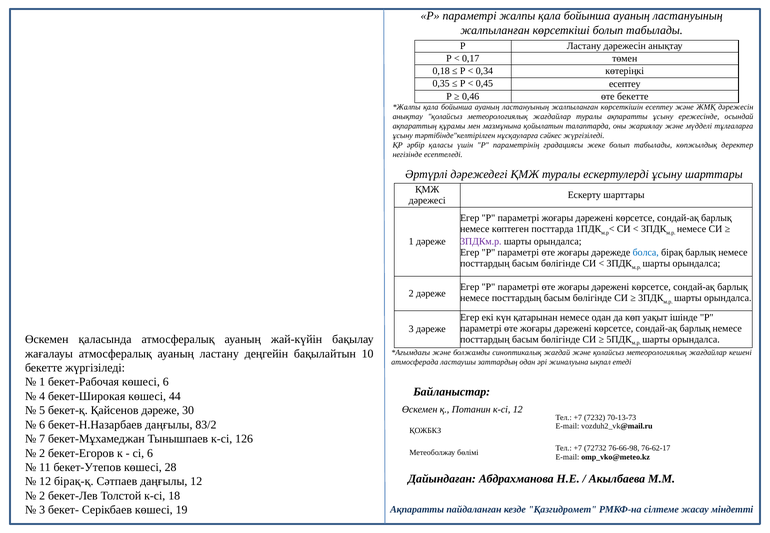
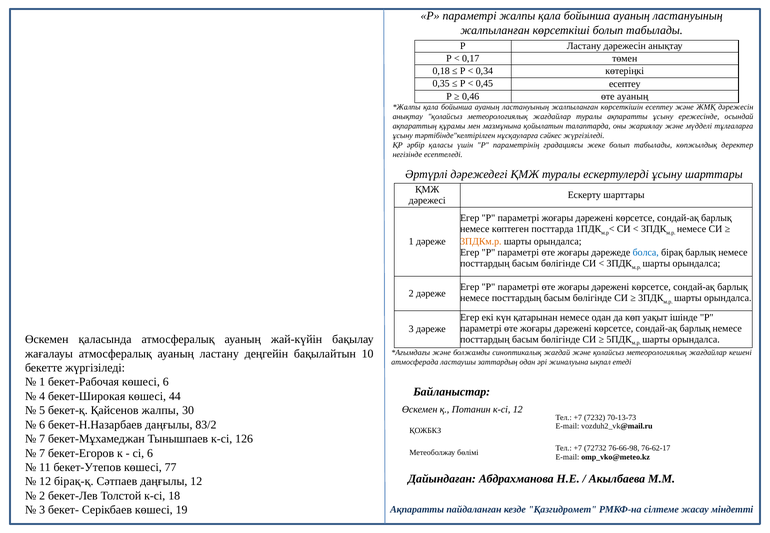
өте бекетте: бекетте -> ауаның (633, 97)
3ПДКм.р colour: purple -> orange (481, 242)
Қайсенов дәреже: дәреже -> жалпы (160, 411)
2: 2 -> 7 (42, 453)
28: 28 -> 77 (171, 467)
